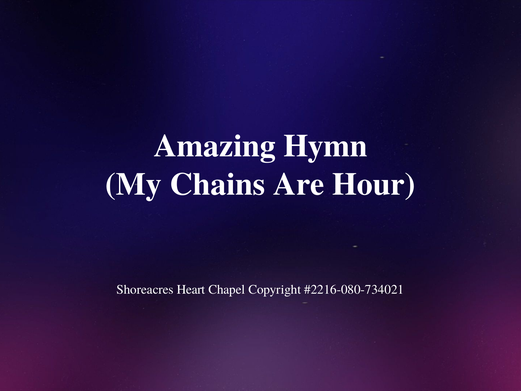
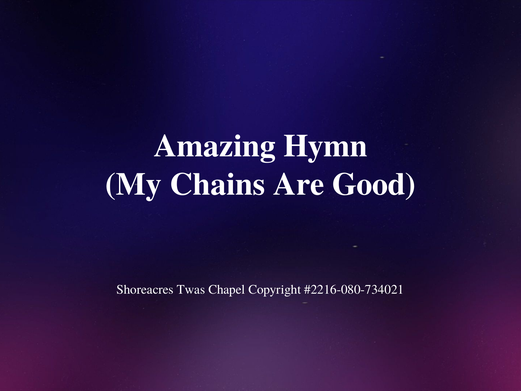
Hour: Hour -> Good (374, 184)
Heart: Heart -> Twas (191, 289)
